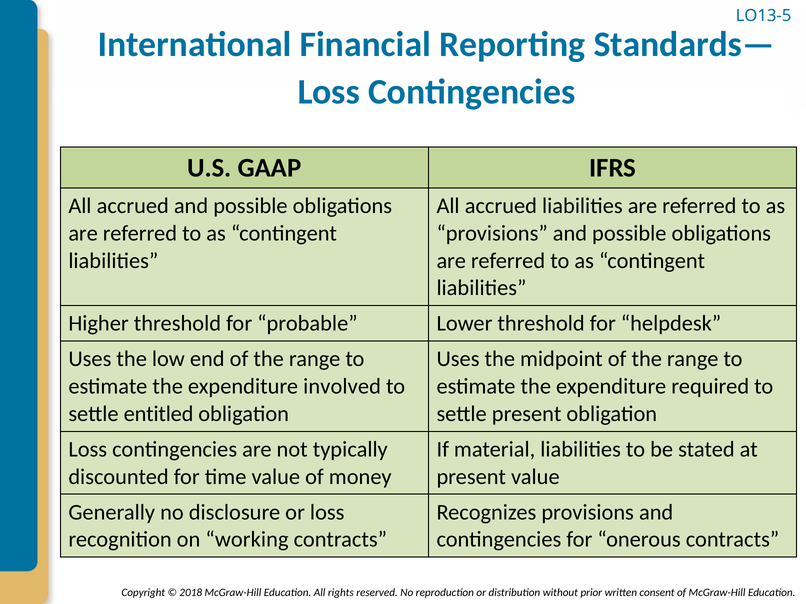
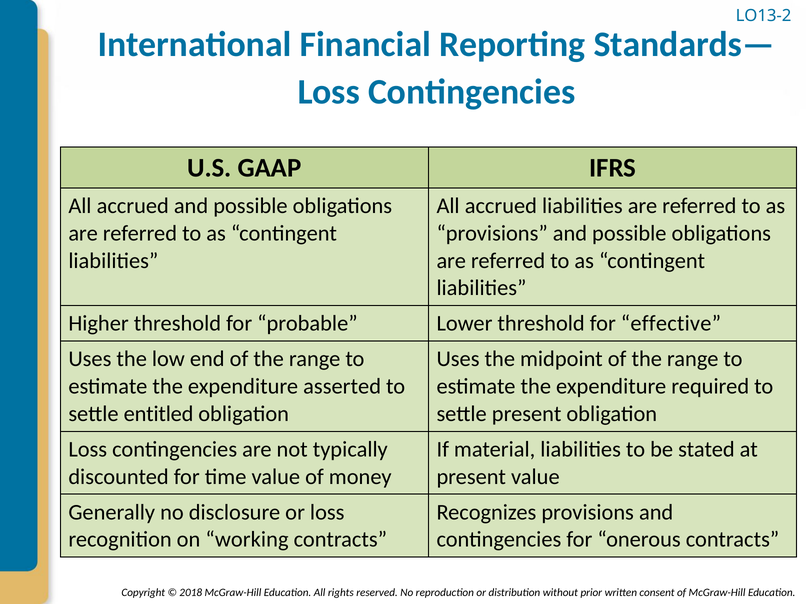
LO13-5: LO13-5 -> LO13-2 (764, 16)
helpdesk: helpdesk -> effective (671, 324)
involved: involved -> asserted (342, 387)
